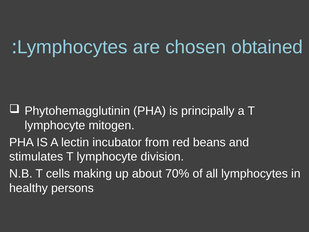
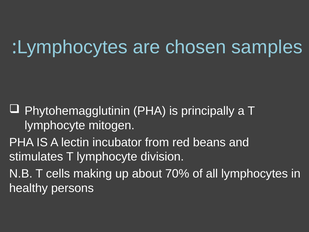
obtained: obtained -> samples (267, 47)
